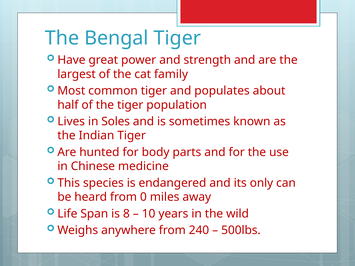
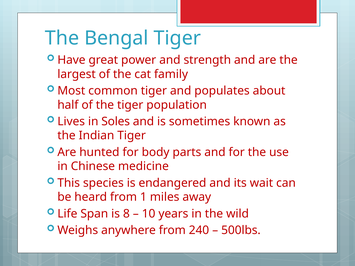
only: only -> wait (261, 183)
0: 0 -> 1 (143, 197)
